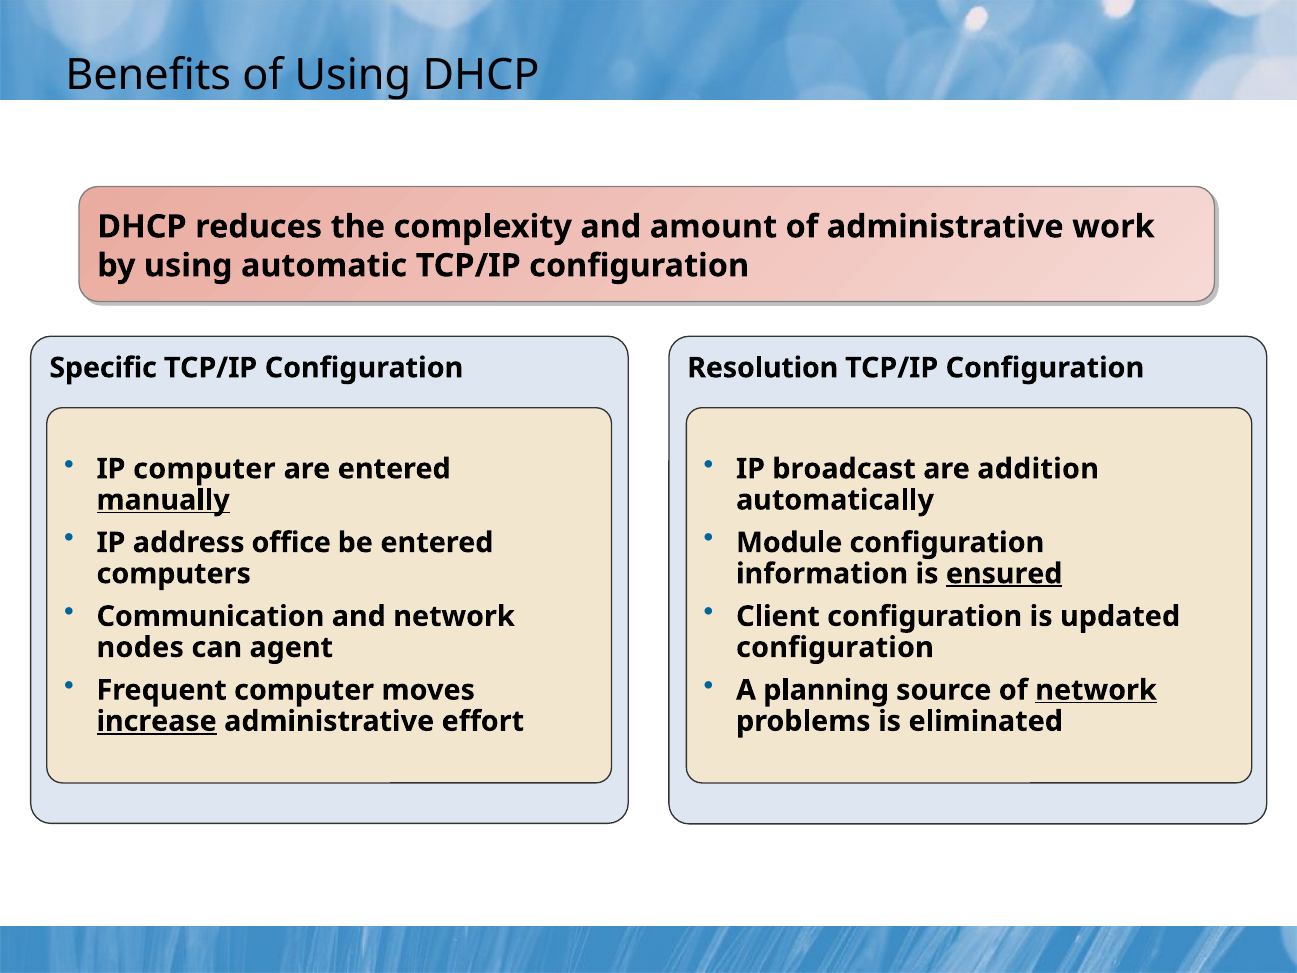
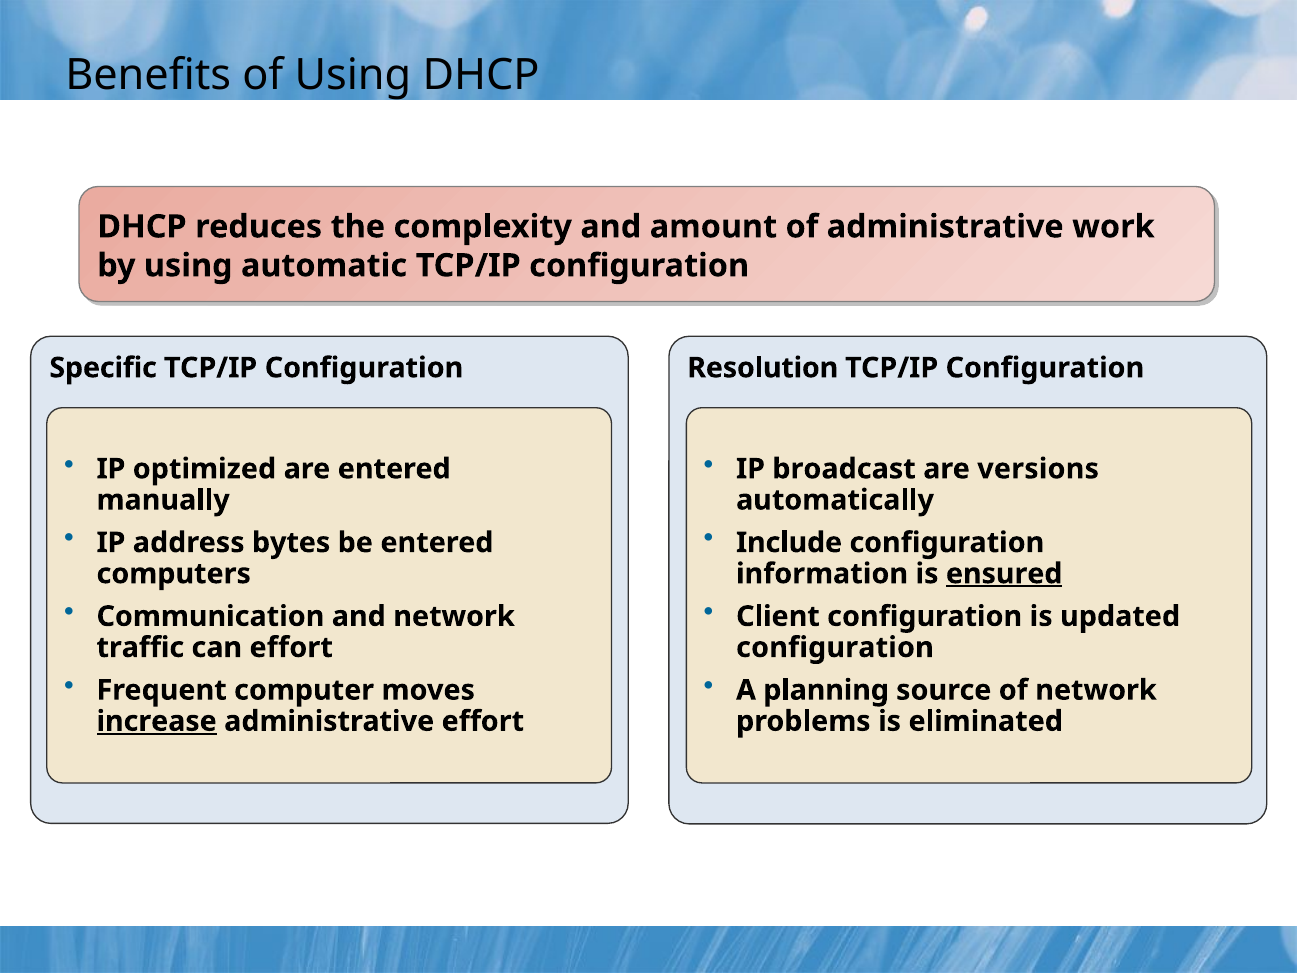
IP computer: computer -> optimized (204, 469)
addition: addition -> versions (1038, 469)
manually underline: present -> none (163, 500)
office: office -> bytes (291, 543)
Module: Module -> Include (789, 543)
nodes: nodes -> traffic (140, 647)
can agent: agent -> effort (291, 647)
network underline: present -> none (1096, 690)
